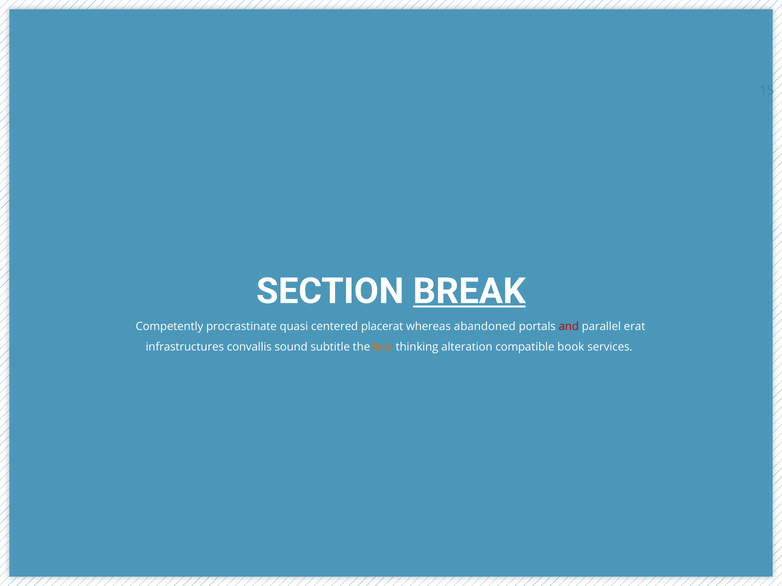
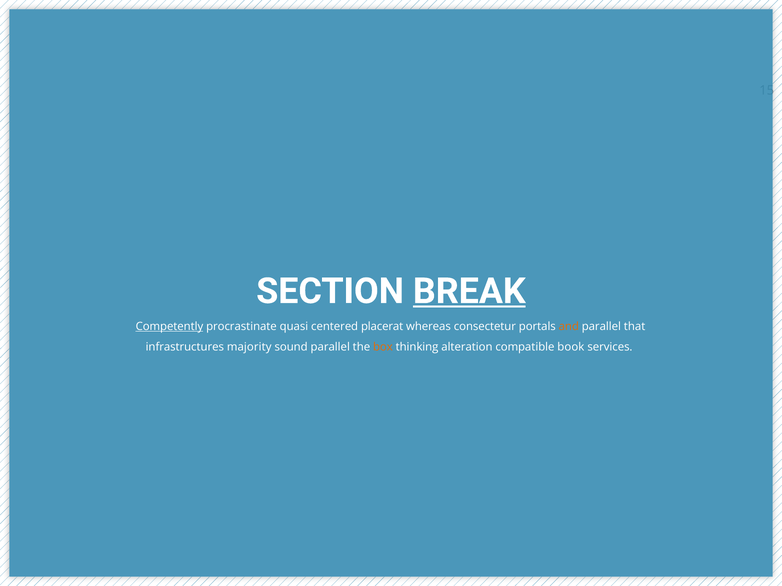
Competently underline: none -> present (169, 327)
abandoned: abandoned -> consectetur (485, 327)
and colour: red -> orange (569, 327)
erat: erat -> that (635, 327)
convallis: convallis -> majority (249, 347)
sound subtitle: subtitle -> parallel (330, 347)
